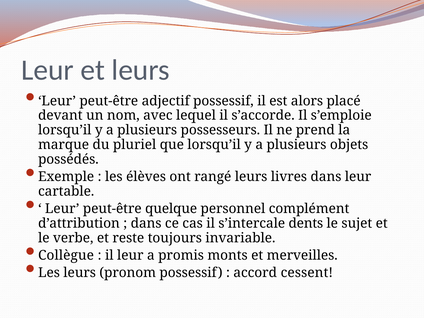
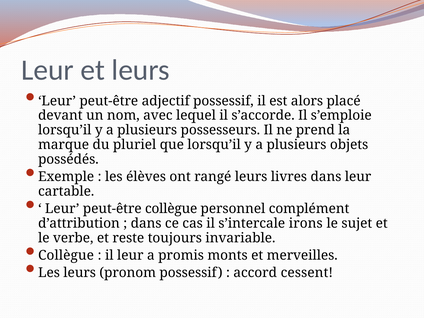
peut-être quelque: quelque -> collègue (171, 209)
dents: dents -> irons (306, 223)
